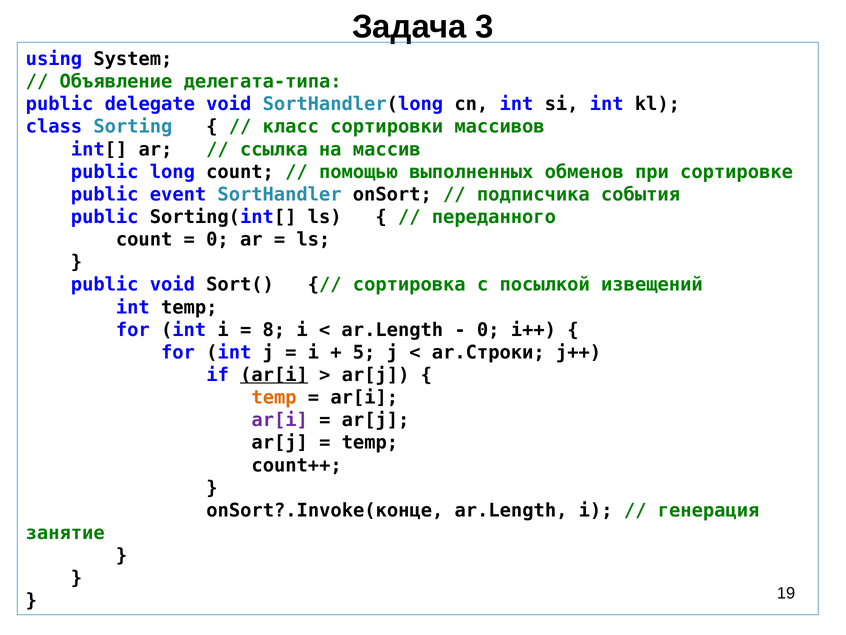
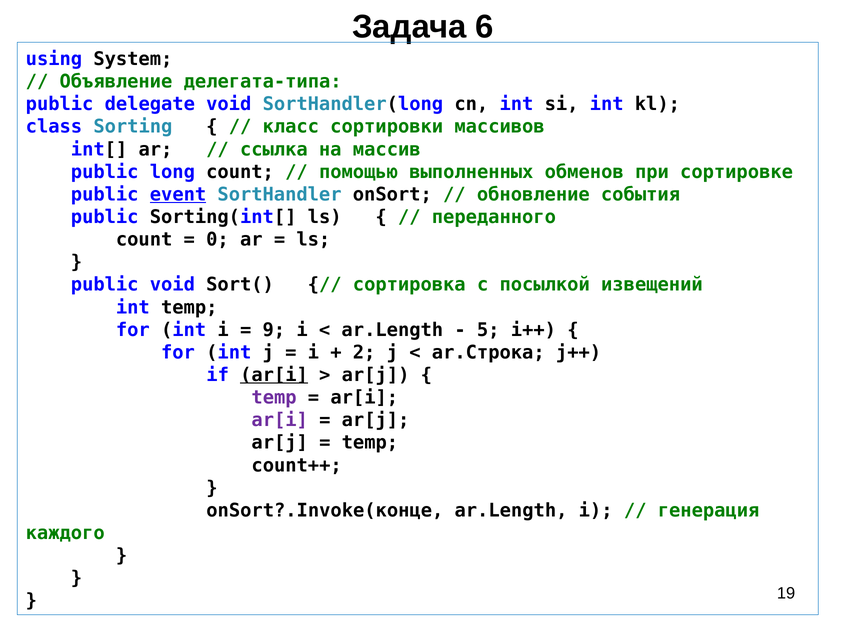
3: 3 -> 6 (485, 27)
event underline: none -> present (178, 194)
подписчика: подписчика -> обновление (533, 194)
8: 8 -> 9 (274, 330)
0: 0 -> 5 (488, 330)
5: 5 -> 2 (364, 352)
ar.Строки: ar.Строки -> ar.Строка (488, 352)
temp colour: orange -> purple (274, 397)
занятие: занятие -> каждого (65, 533)
